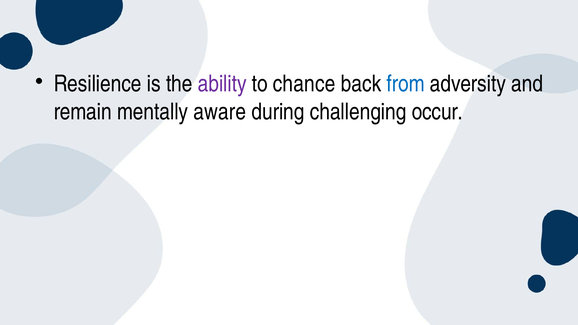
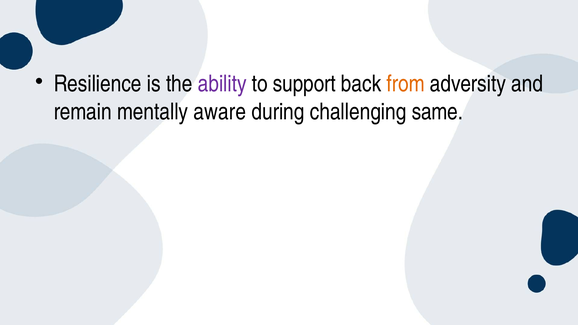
chance: chance -> support (304, 84)
from colour: blue -> orange (406, 84)
occur: occur -> same (437, 112)
